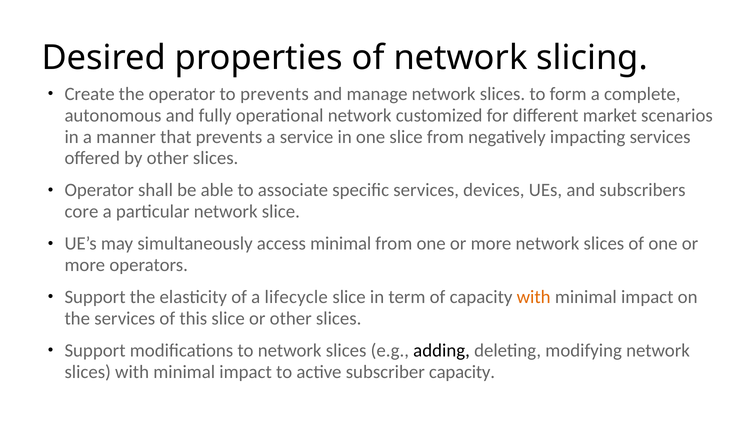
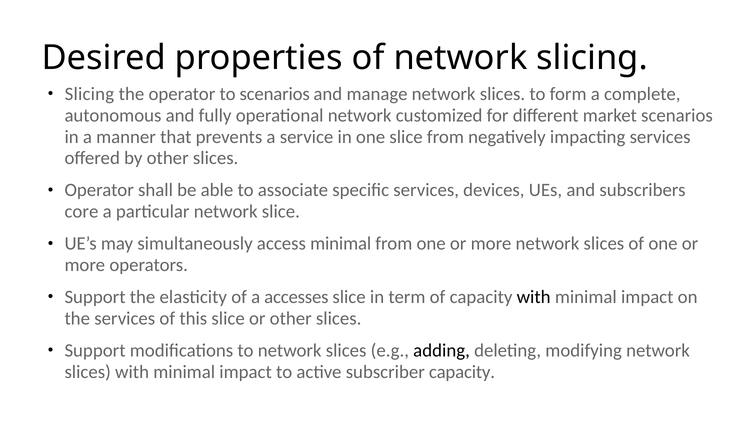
Create: Create -> Slicing (89, 94)
to prevents: prevents -> scenarios (275, 94)
lifecycle: lifecycle -> accesses (296, 297)
with colour: orange -> black (534, 297)
